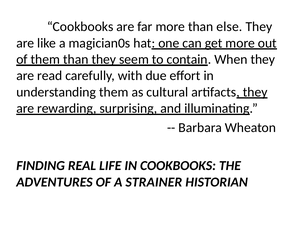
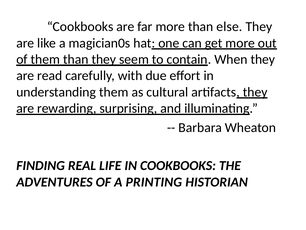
STRAINER: STRAINER -> PRINTING (154, 182)
